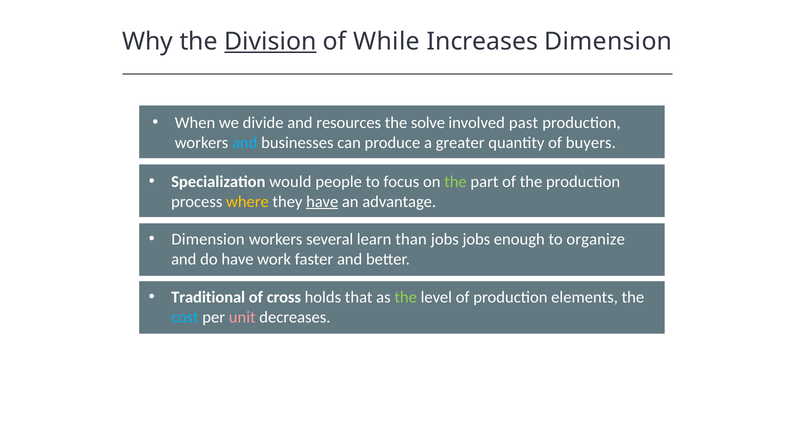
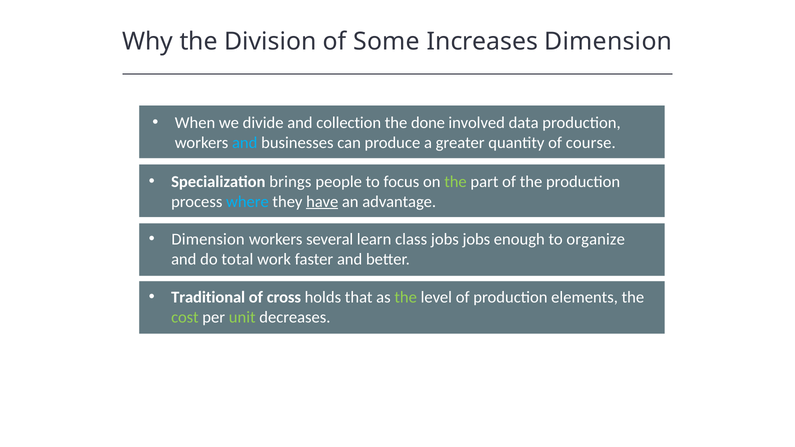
Division underline: present -> none (270, 42)
While: While -> Some (387, 42)
resources: resources -> collection (349, 123)
solve: solve -> done (428, 123)
past: past -> data (524, 123)
buyers: buyers -> course (591, 143)
would: would -> brings (290, 182)
where colour: yellow -> light blue (247, 202)
than: than -> class (411, 239)
do have: have -> total (237, 259)
cost colour: light blue -> light green (185, 317)
unit colour: pink -> light green (242, 317)
